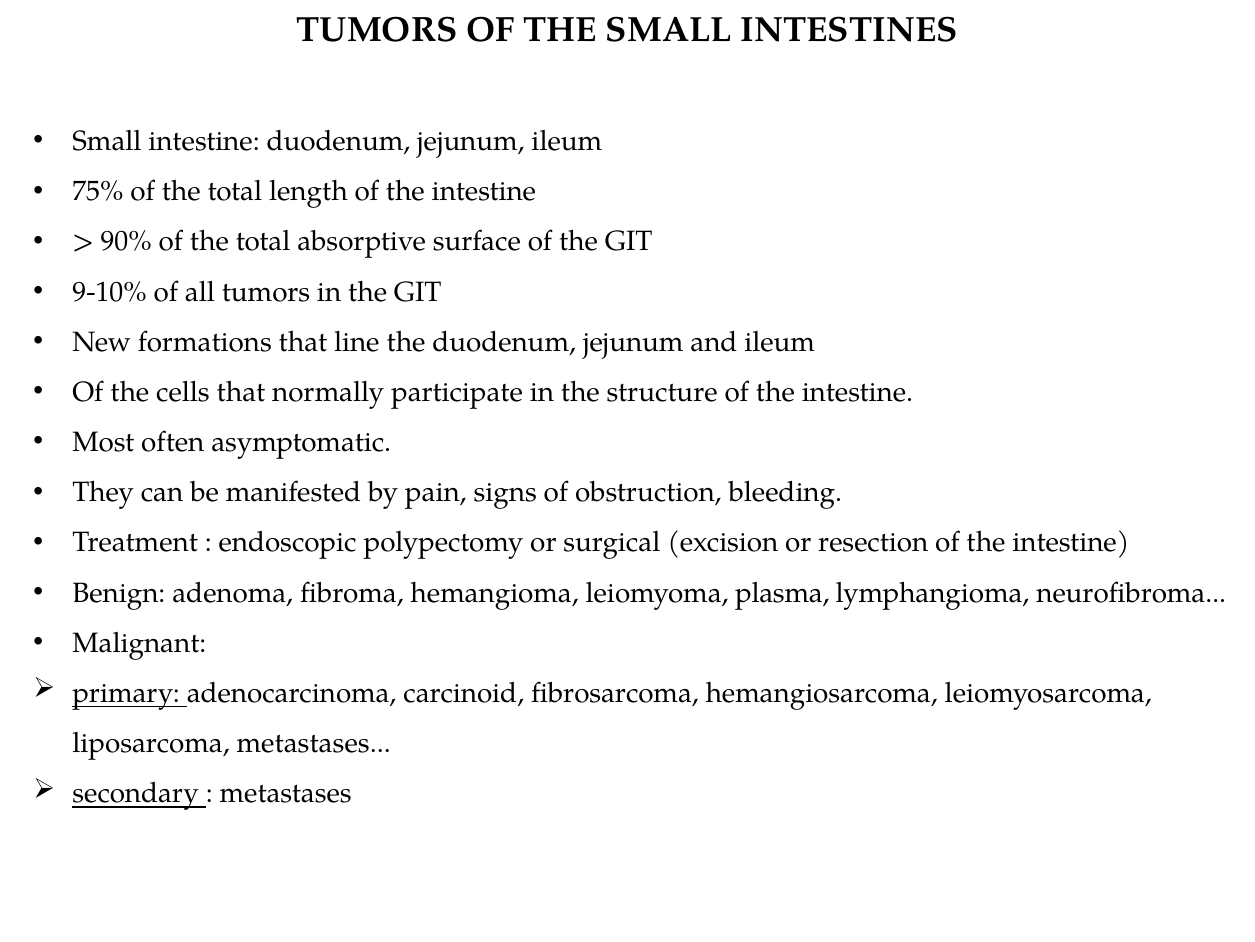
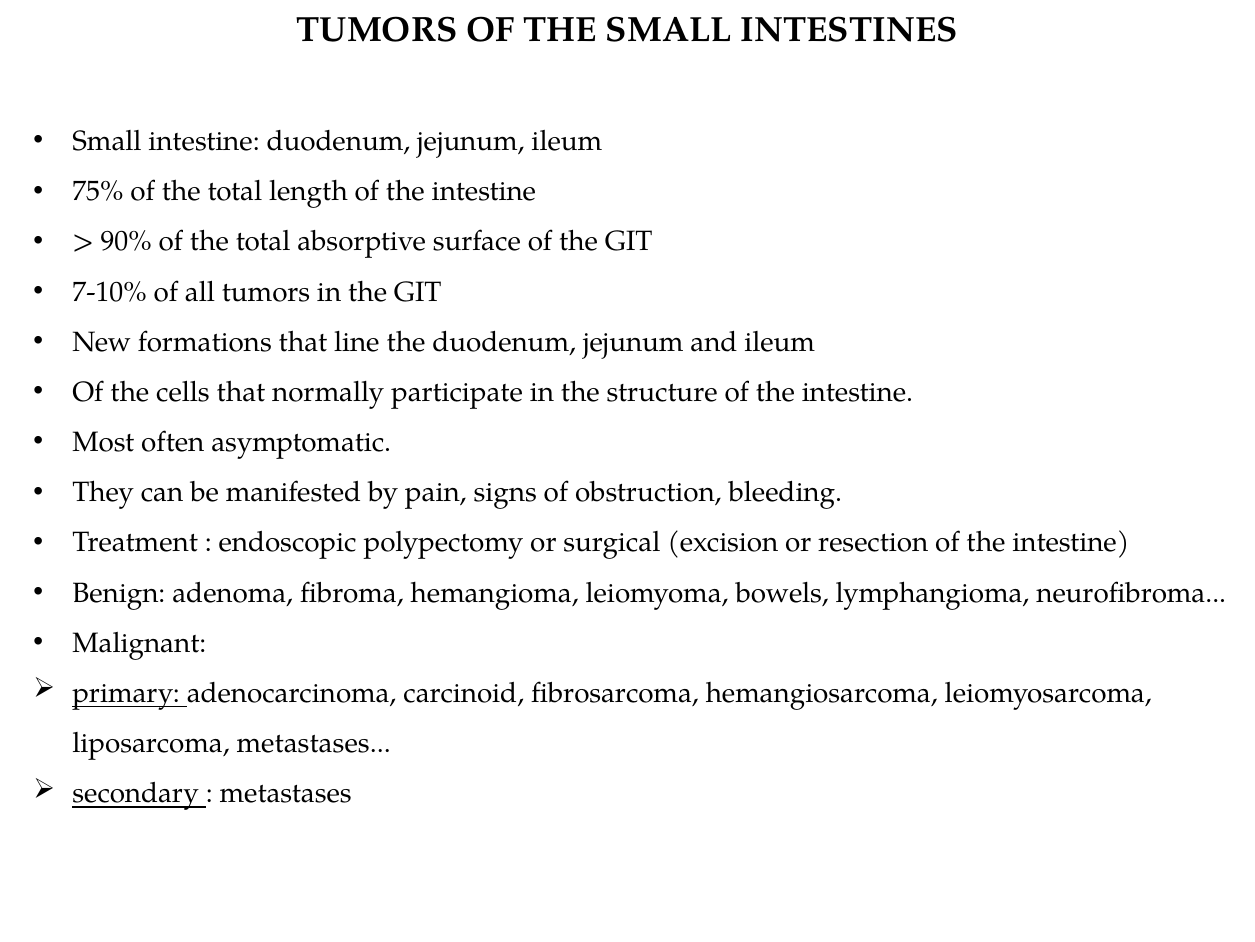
9-10%: 9-10% -> 7-10% (110, 292)
plasma: plasma -> bowels (782, 593)
